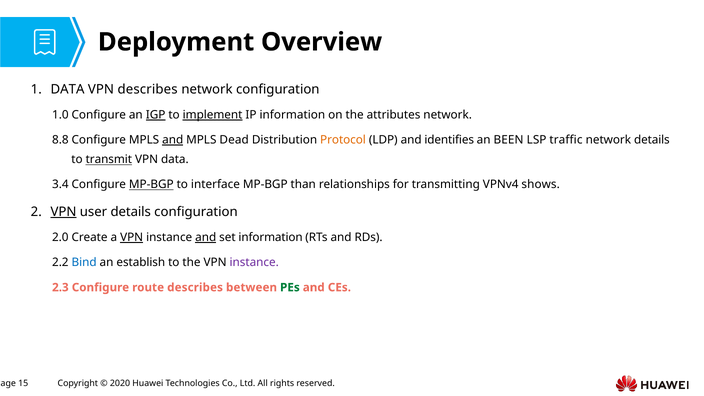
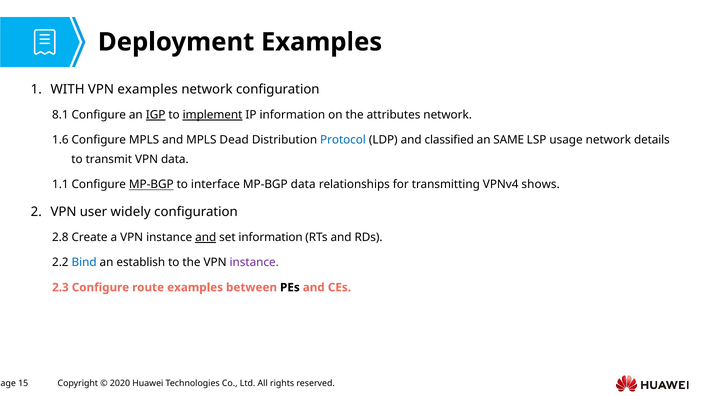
Deployment Overview: Overview -> Examples (322, 42)
DATA: DATA -> WITH (68, 89)
VPN describes: describes -> examples (148, 89)
1.0: 1.0 -> 8.1 (60, 115)
8.8: 8.8 -> 1.6 (60, 140)
and underline: present -> none (173, 140)
Protocol colour: orange -> blue (343, 140)
identifies: identifies -> classified (449, 140)
BEEN: BEEN -> SAME (509, 140)
traffic: traffic -> usage (566, 140)
transmit underline: present -> none (109, 160)
3.4: 3.4 -> 1.1 (60, 185)
MP-BGP than: than -> data (303, 185)
VPN underline: present -> none (63, 212)
user details: details -> widely (131, 212)
2.0: 2.0 -> 2.8 (60, 237)
VPN underline: present -> none (132, 237)
route describes: describes -> examples (195, 287)
PEs colour: green -> black (290, 287)
